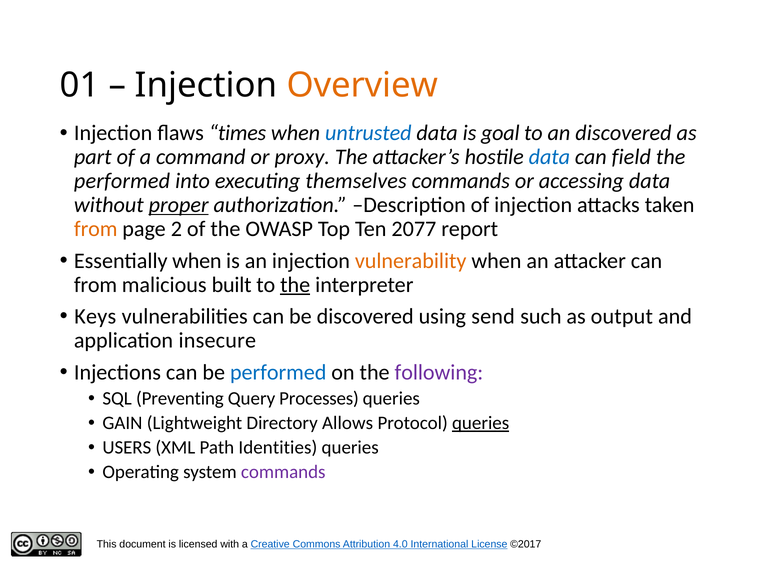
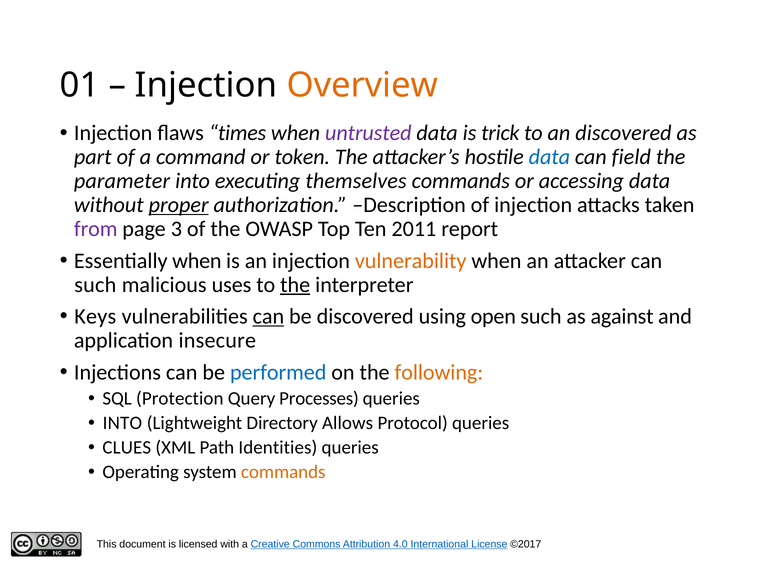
untrusted colour: blue -> purple (368, 133)
goal: goal -> trick (500, 133)
proxy: proxy -> token (302, 157)
performed: performed -> parameter (122, 181)
from colour: orange -> purple (96, 229)
2: 2 -> 3 (176, 229)
2077: 2077 -> 2011 (414, 229)
from: from -> such (95, 284)
built: built -> uses (232, 284)
can underline: none -> present (268, 316)
send: send -> open (493, 316)
output: output -> against (622, 316)
following colour: purple -> orange (439, 372)
Preventing: Preventing -> Protection (180, 398)
GAIN: GAIN -> INTO (122, 422)
queries underline: present -> none (481, 422)
USERS: USERS -> CLUES (127, 447)
commands colour: purple -> orange (283, 471)
